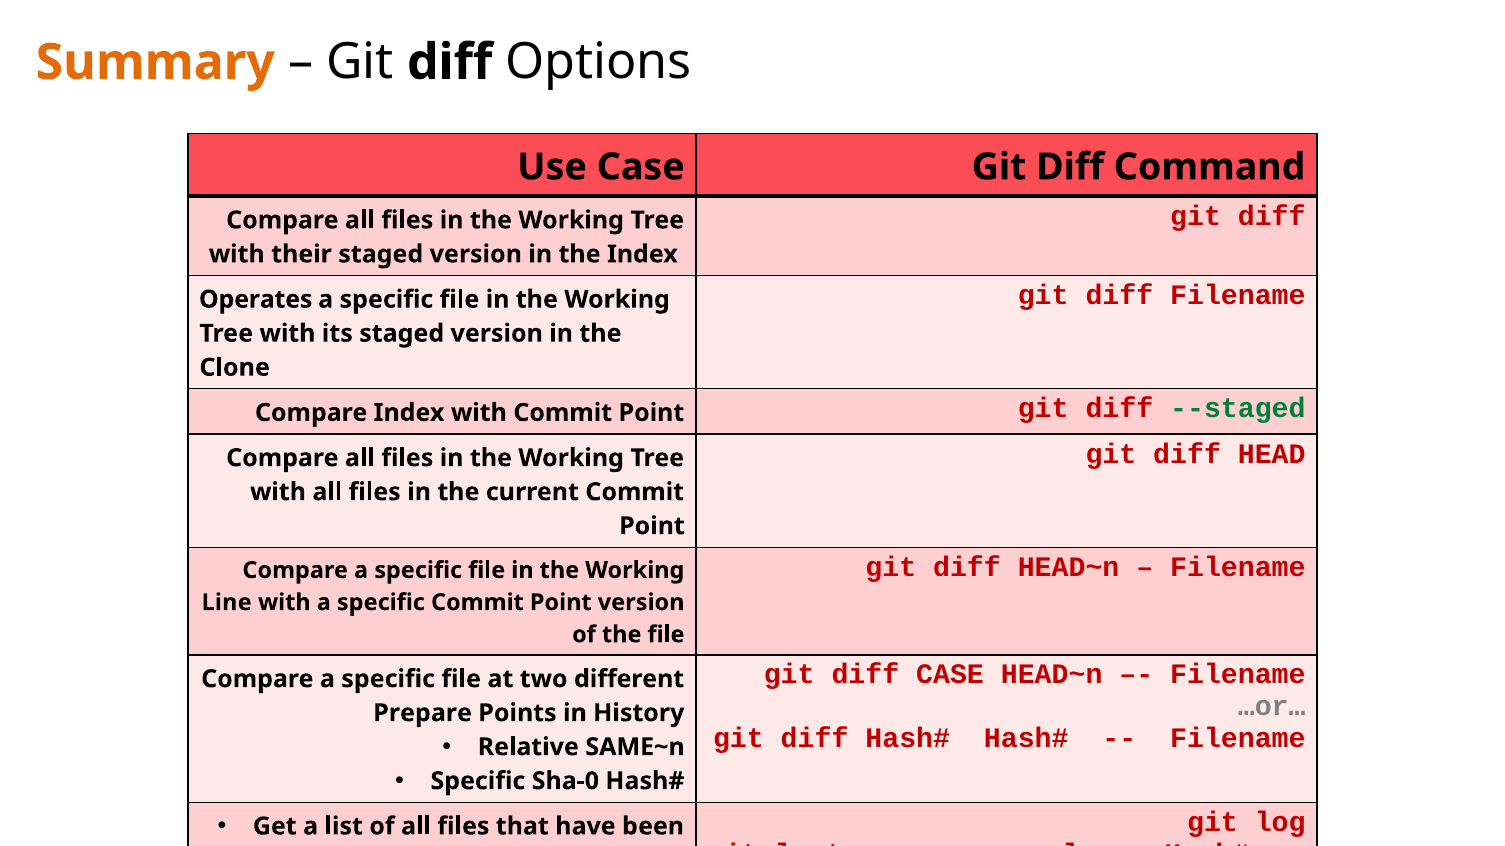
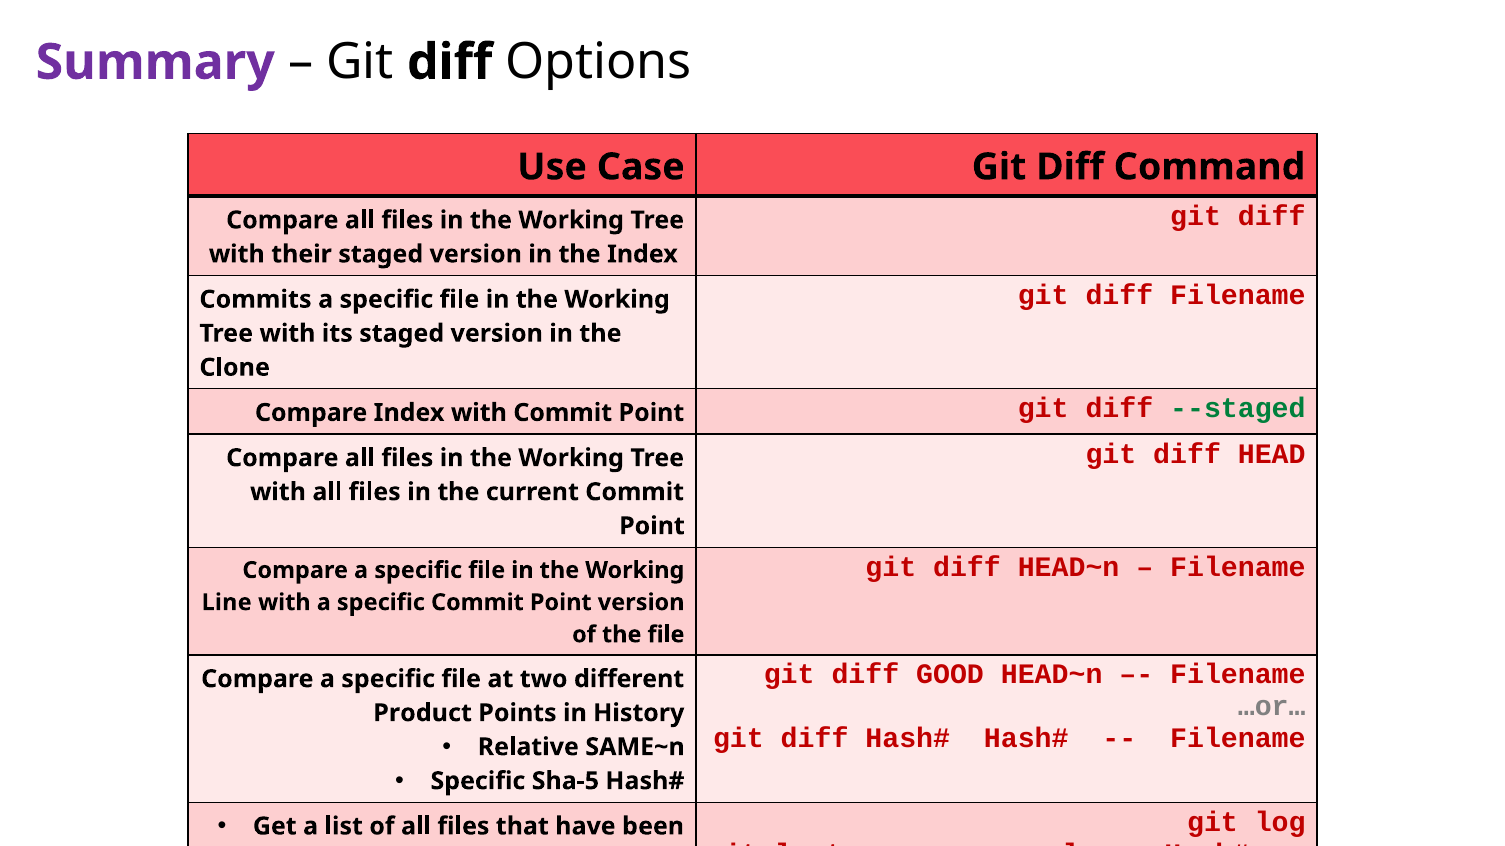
Summary colour: orange -> purple (155, 62)
Operates: Operates -> Commits (256, 300)
diff CASE: CASE -> GOOD (950, 675)
Prepare: Prepare -> Product (423, 713)
Sha-0: Sha-0 -> Sha-5 (565, 781)
